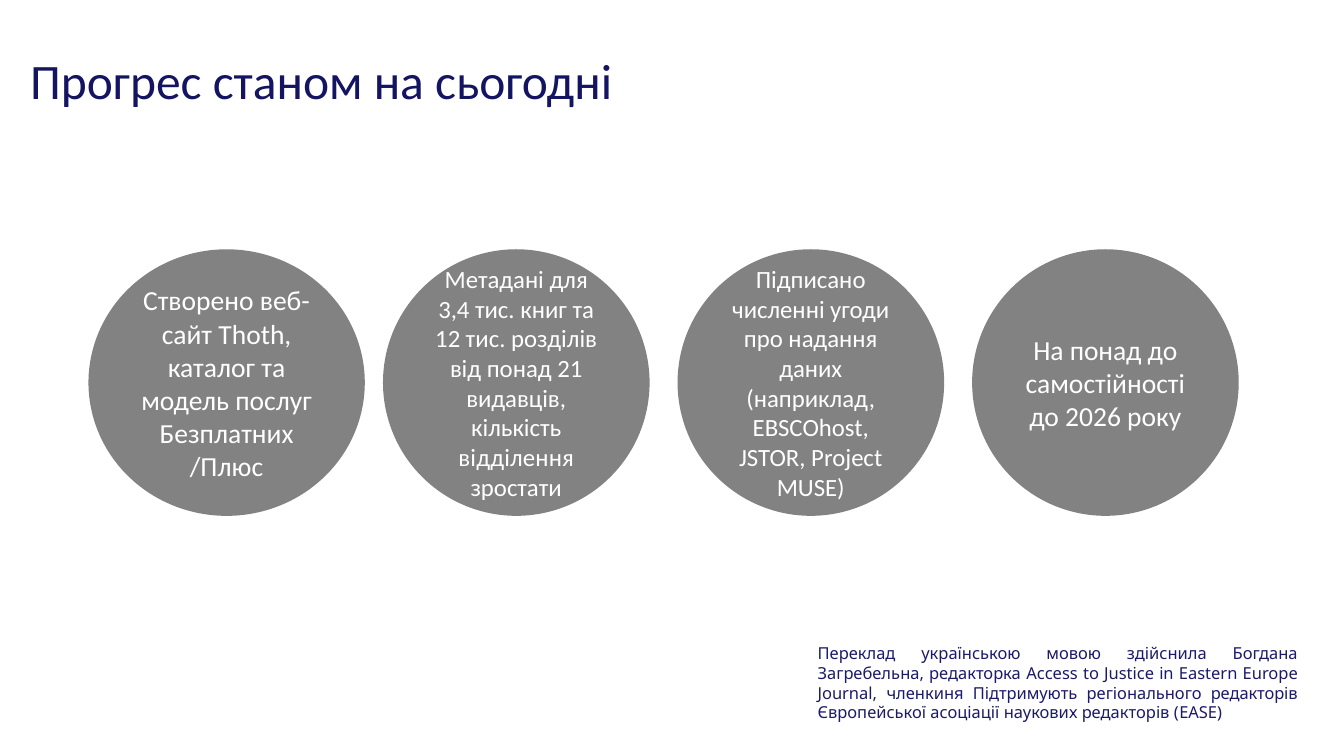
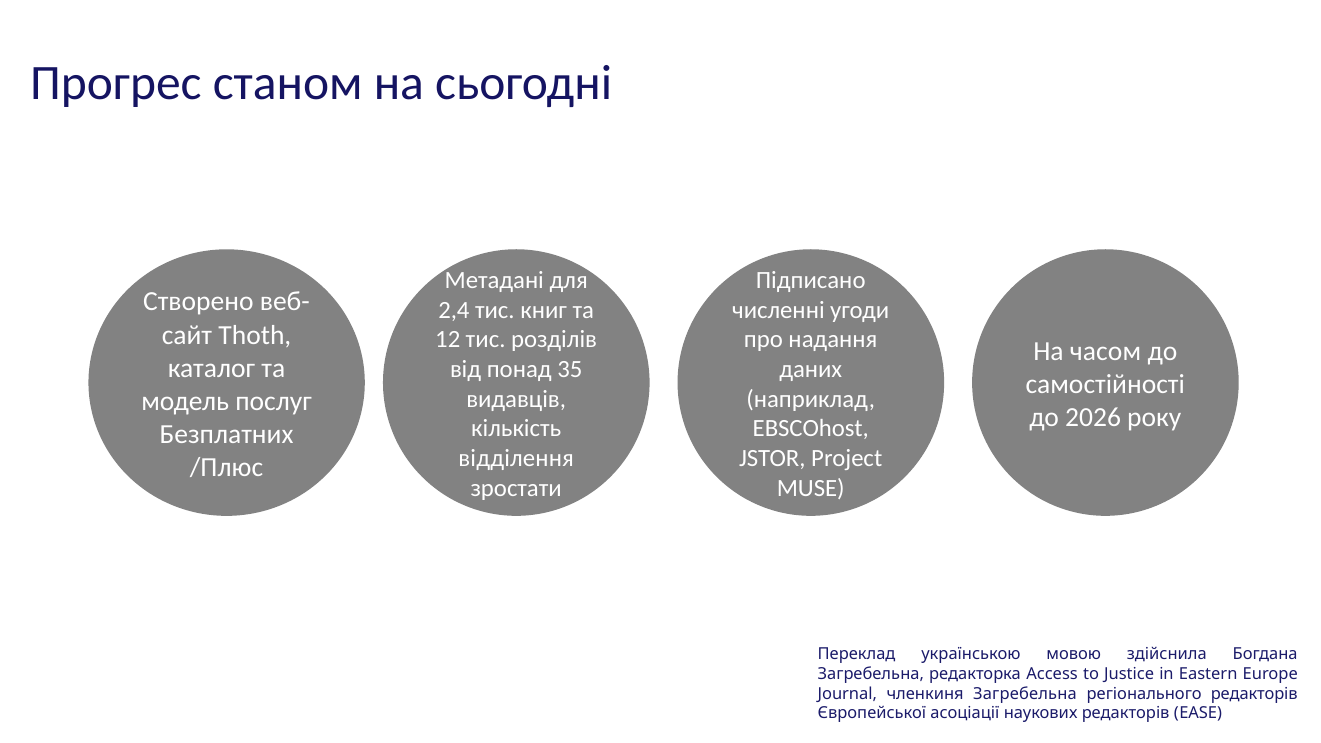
3,4: 3,4 -> 2,4 (454, 310)
На понад: понад -> часом (1106, 351)
21: 21 -> 35 (570, 369)
членкиня Підтримують: Підтримують -> Загребельна (1025, 694)
